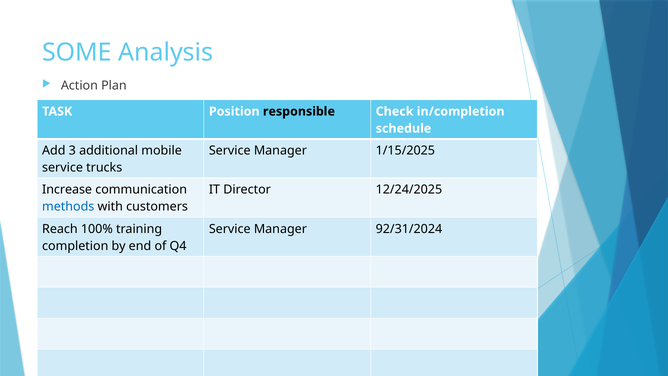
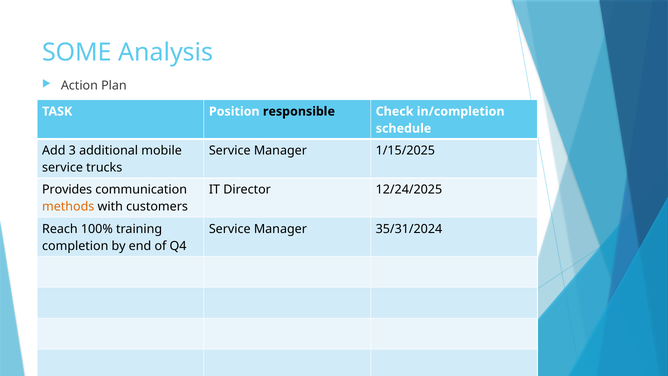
Increase: Increase -> Provides (67, 190)
methods colour: blue -> orange (68, 207)
92/31/2024: 92/31/2024 -> 35/31/2024 (409, 229)
